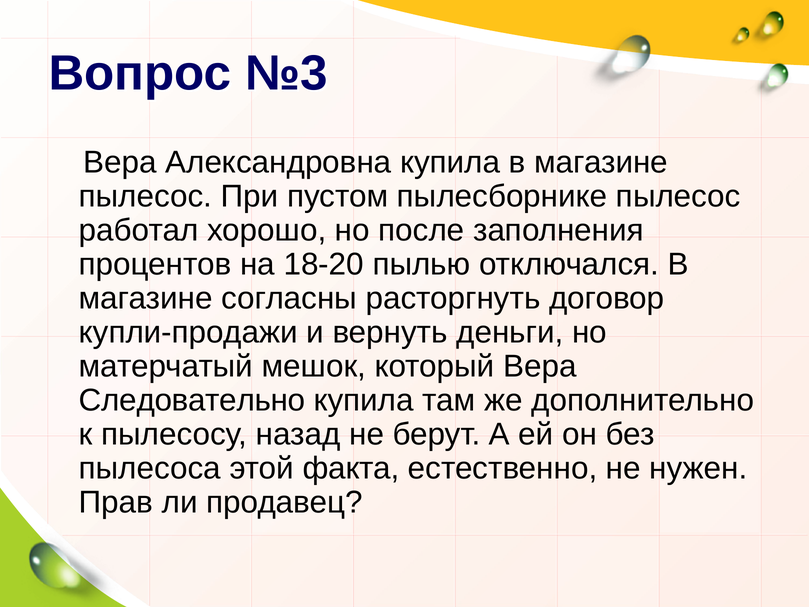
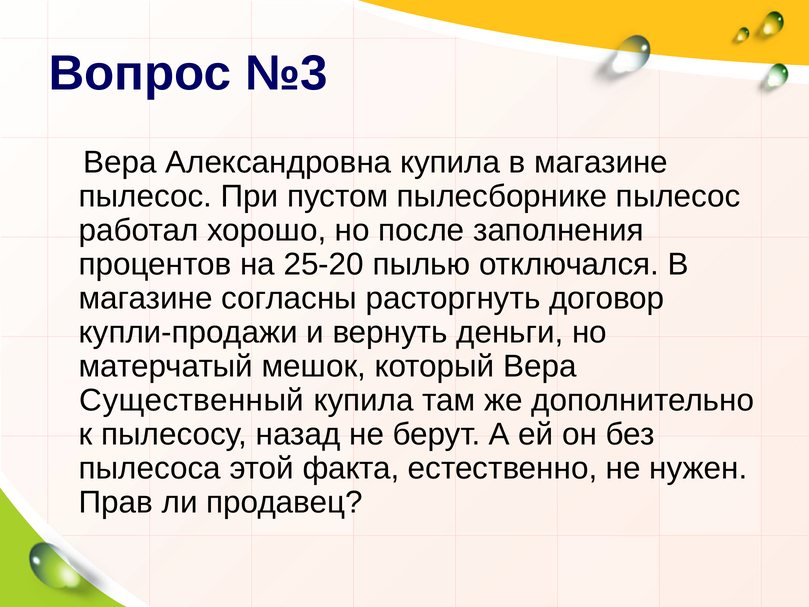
18-20: 18-20 -> 25-20 (324, 264)
Следовательно: Следовательно -> Существенный (192, 400)
